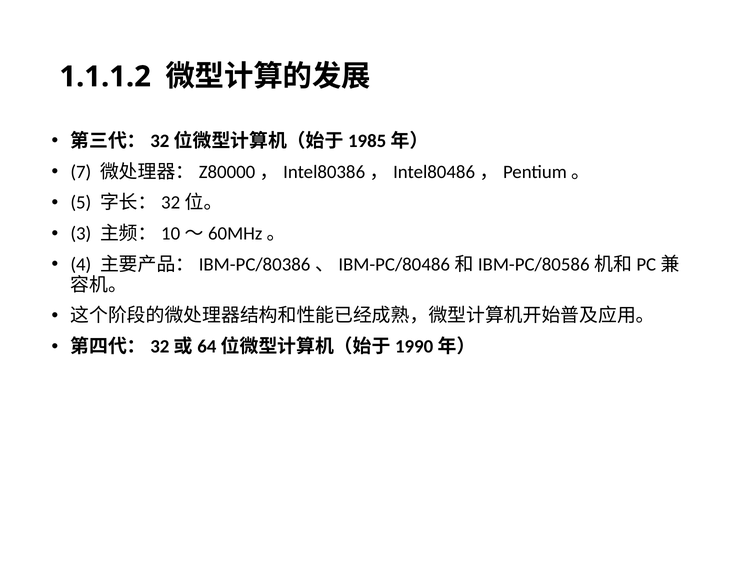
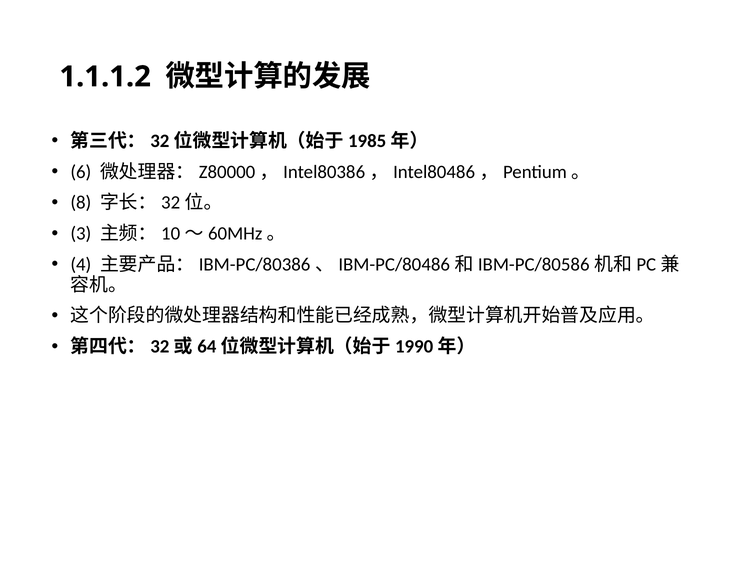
7: 7 -> 6 (81, 172)
5: 5 -> 8 (81, 202)
